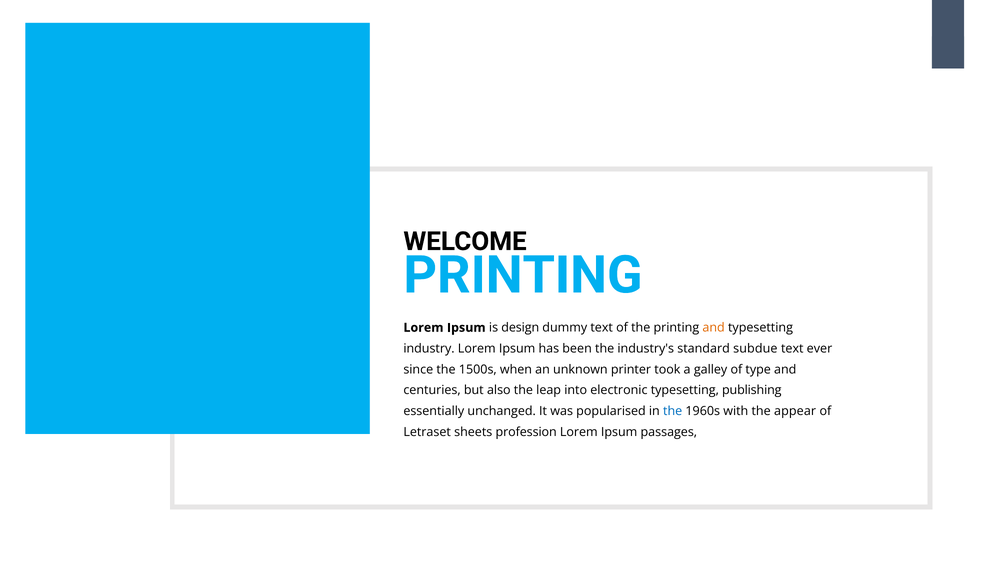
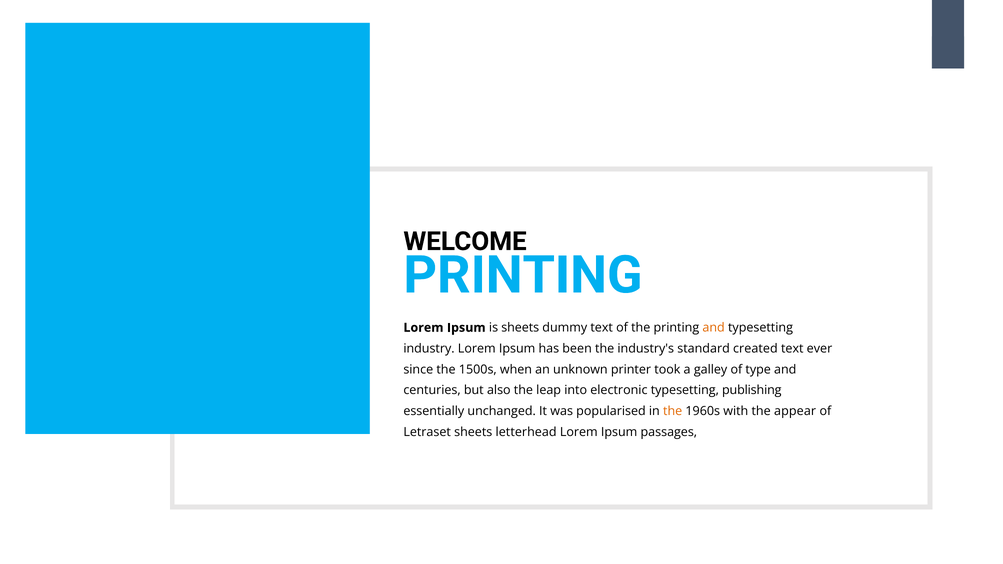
is design: design -> sheets (520, 328)
subdue: subdue -> created (755, 349)
the colour: blue -> orange (673, 411)
profession: profession -> letterhead (526, 432)
